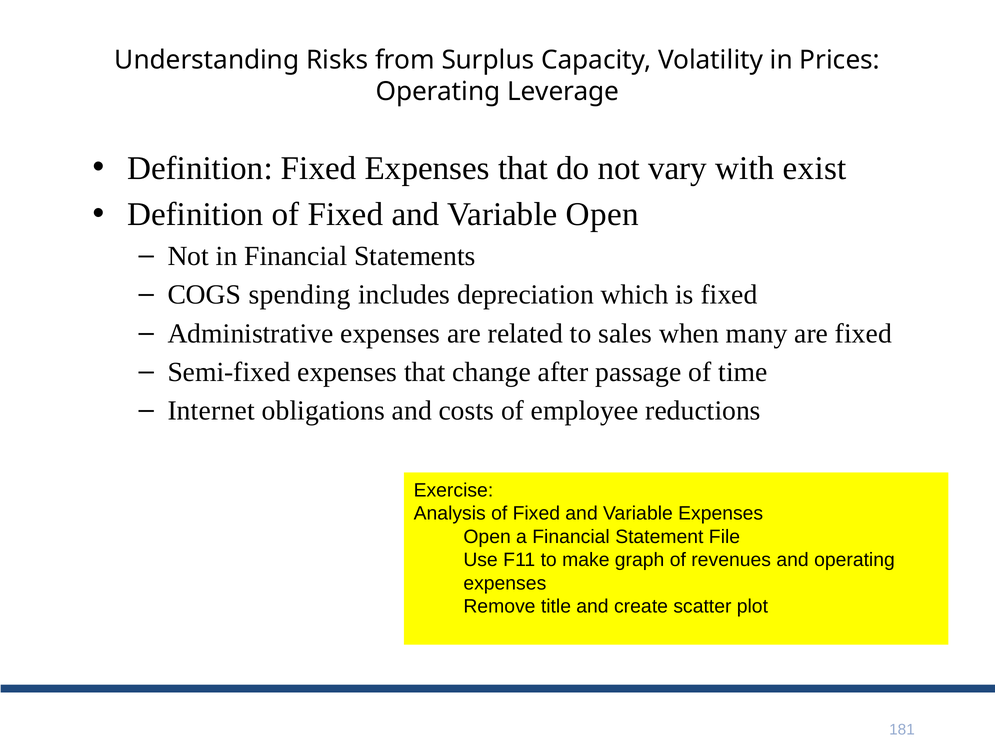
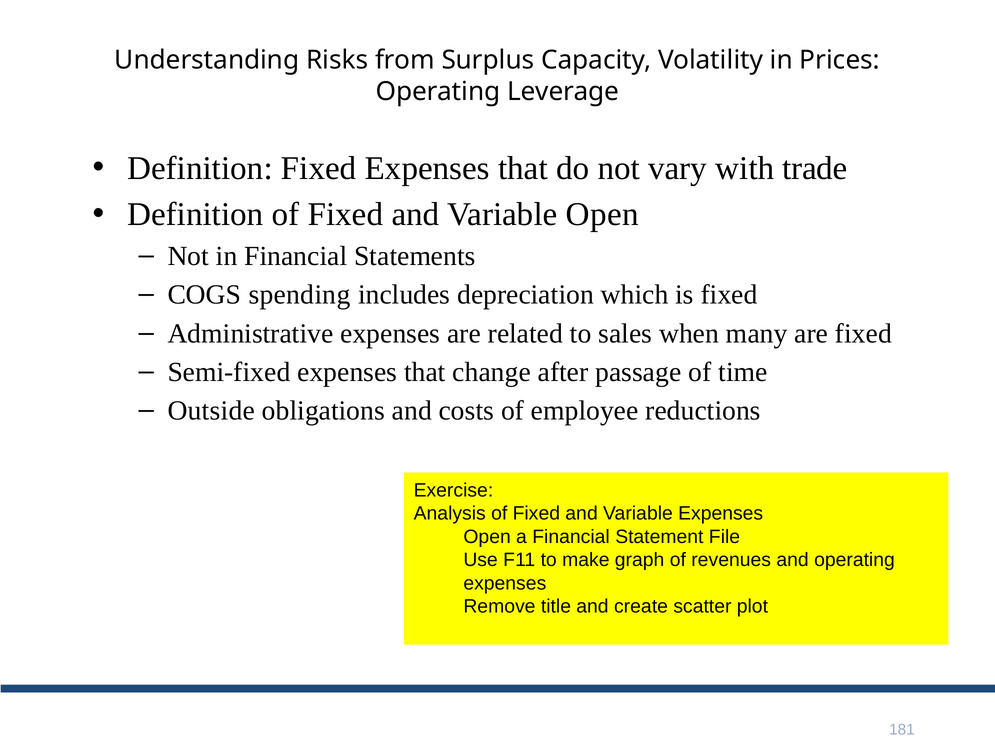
exist: exist -> trade (815, 168)
Internet: Internet -> Outside (211, 411)
